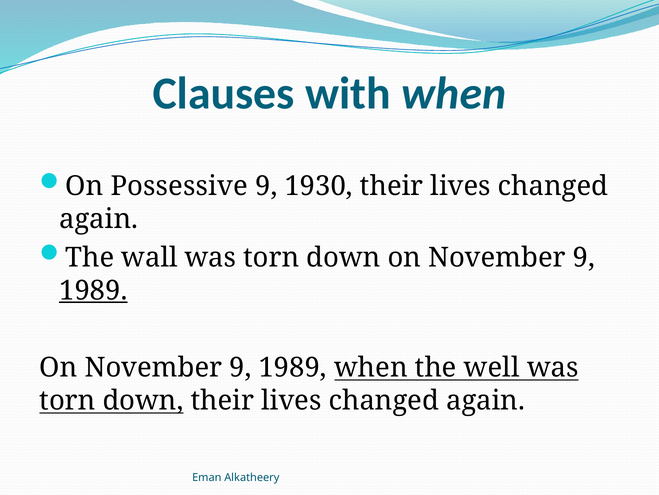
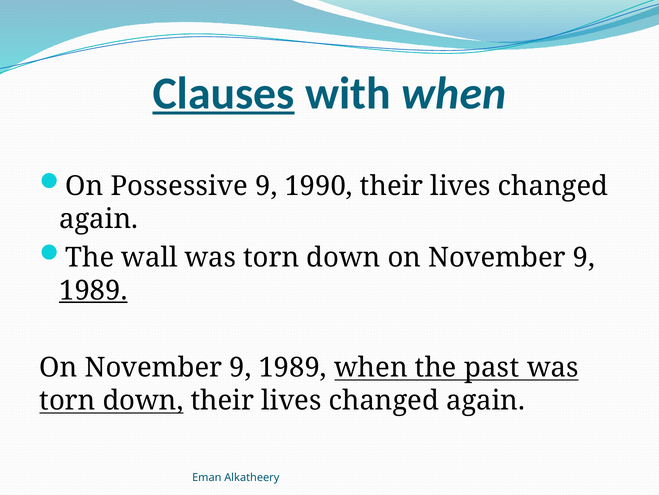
Clauses underline: none -> present (224, 93)
1930: 1930 -> 1990 (319, 186)
well: well -> past (492, 367)
